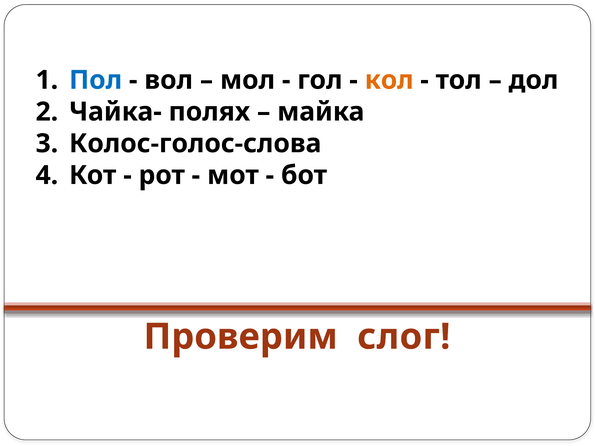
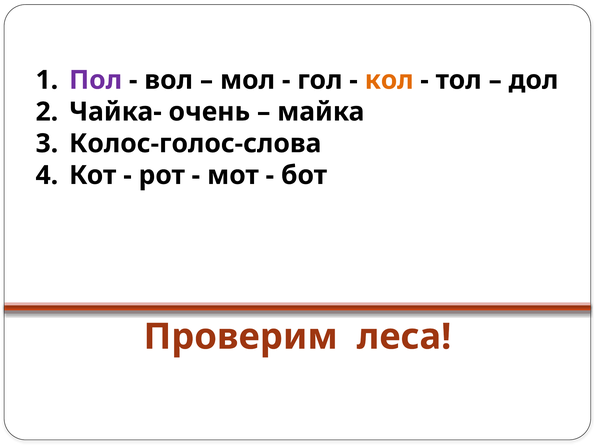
Пол colour: blue -> purple (96, 80)
полях: полях -> очень (209, 112)
слог: слог -> леса (404, 337)
